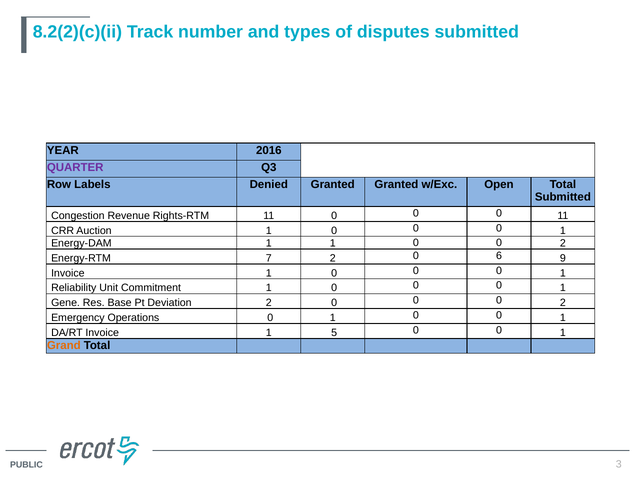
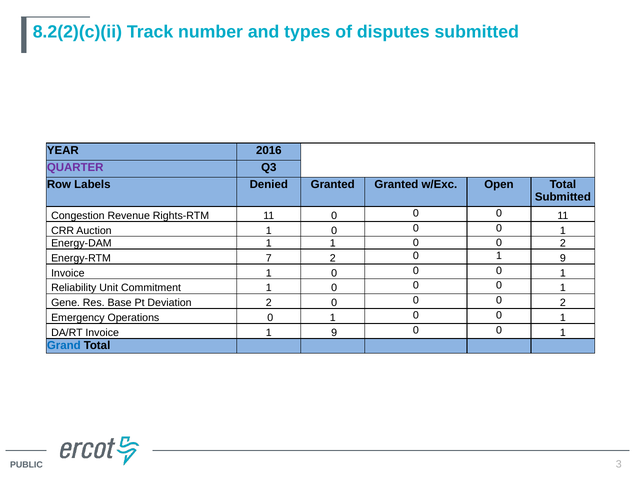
2 0 6: 6 -> 1 (499, 256)
Invoice 1 5: 5 -> 9 (334, 333)
Grand colour: orange -> blue (64, 346)
